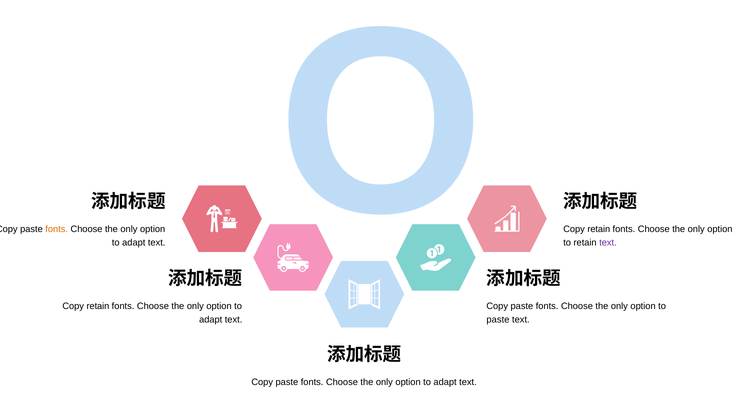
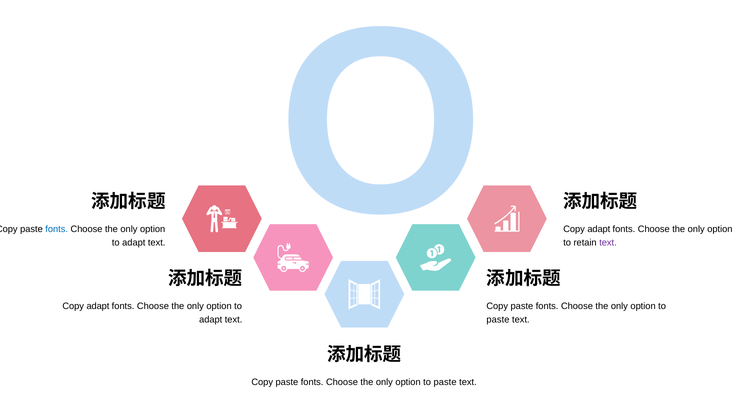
fonts colour: orange -> blue (57, 229)
retain: retain -> adapt (599, 229)
retain: retain -> adapt (98, 306)
adapt: adapt -> paste (445, 382)
